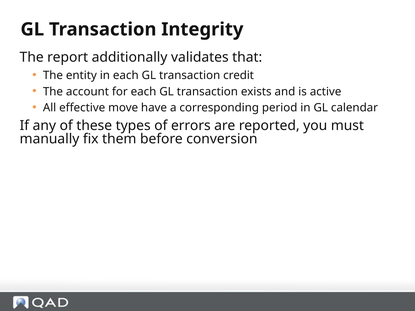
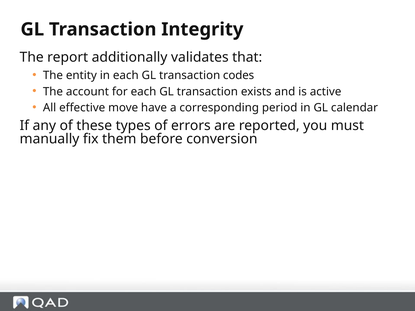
credit: credit -> codes (239, 75)
